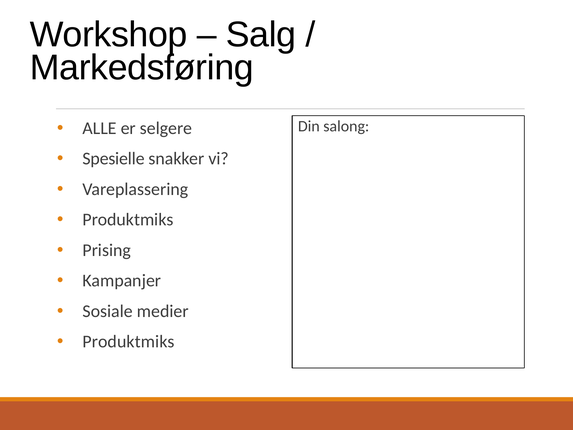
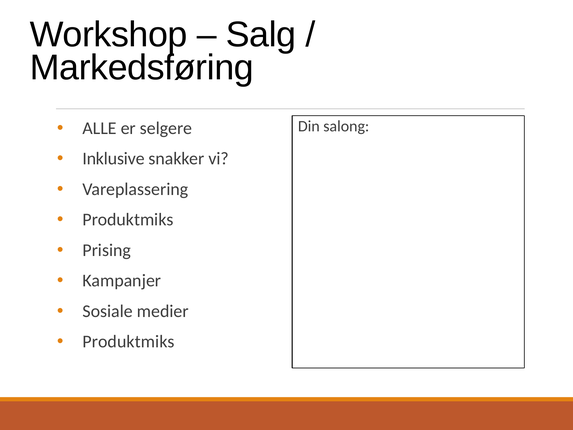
Spesielle: Spesielle -> Inklusive (114, 159)
